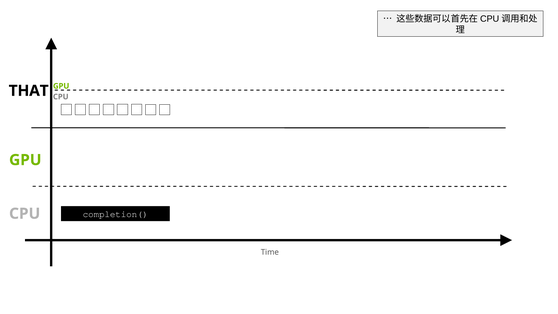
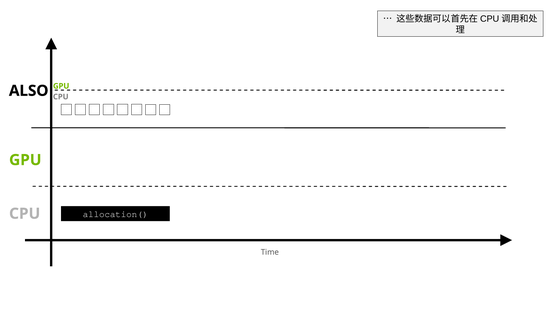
THAT: THAT -> ALSO (29, 91)
completion(: completion( -> allocation( (115, 214)
